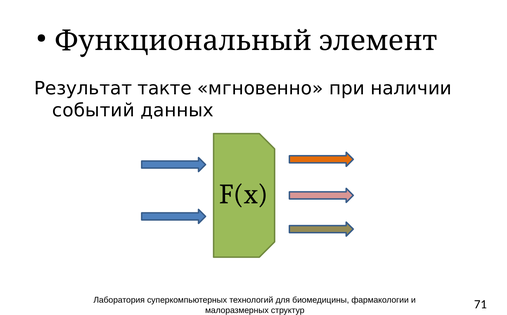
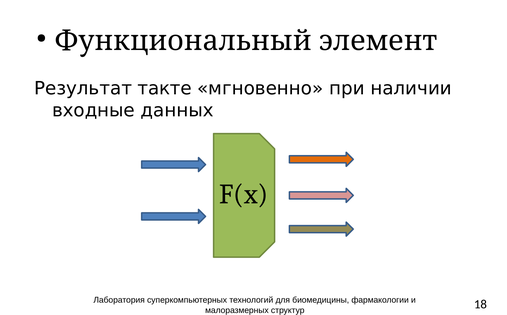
событий: событий -> входные (93, 111)
71: 71 -> 18 (480, 305)
